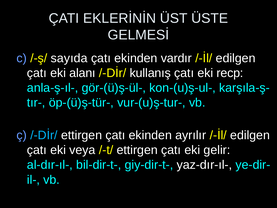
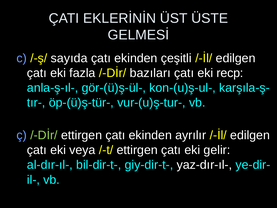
vardır: vardır -> çeşitli (176, 58)
alanı: alanı -> fazla (82, 73)
kullanış: kullanış -> bazıları (150, 73)
/-Dİr/ colour: light blue -> light green (44, 135)
